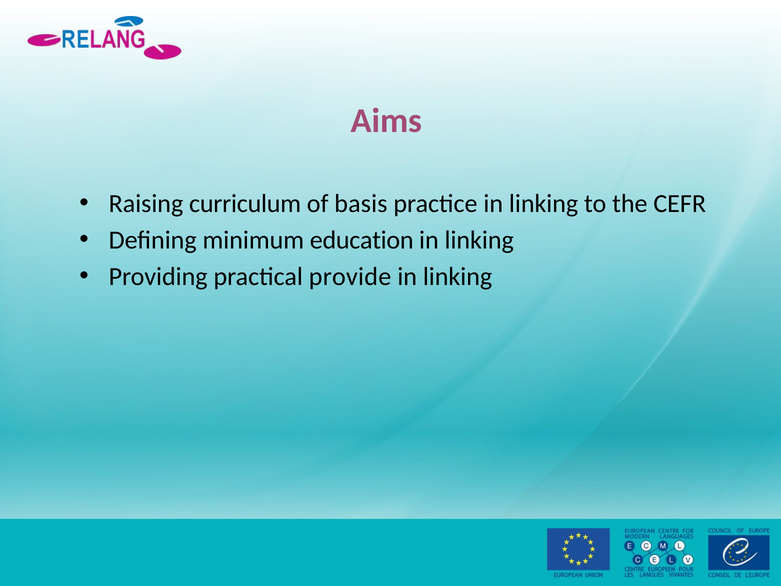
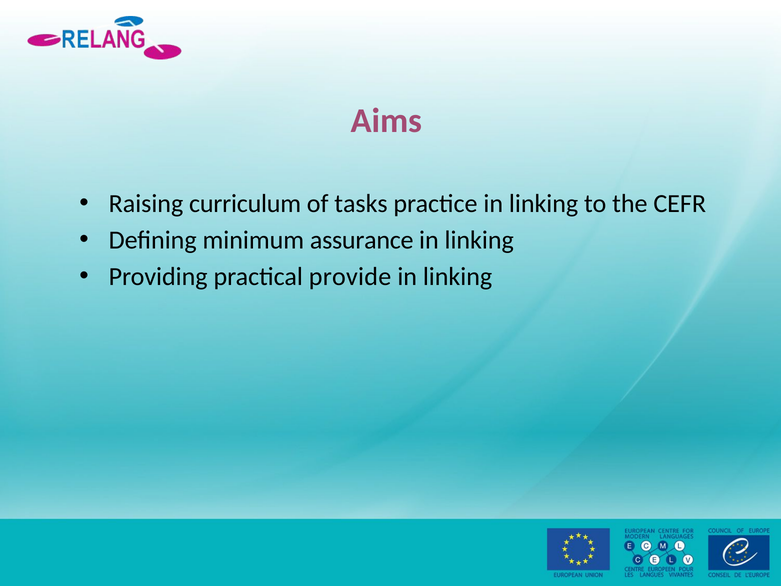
basis: basis -> tasks (361, 204)
education: education -> assurance (362, 240)
